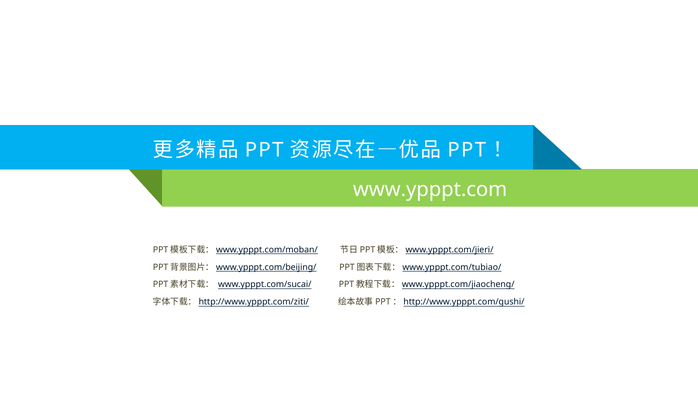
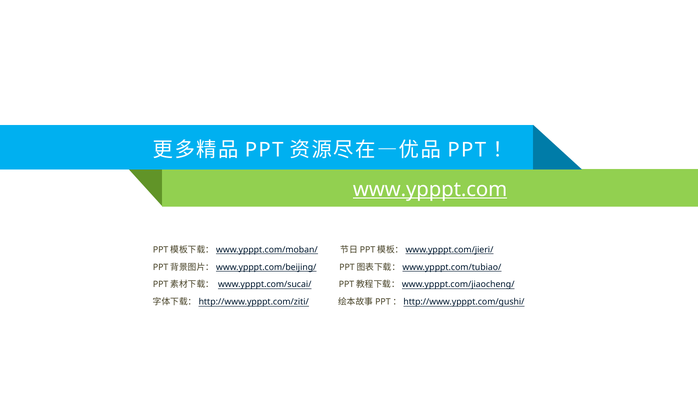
www.ypppt.com underline: none -> present (430, 189)
